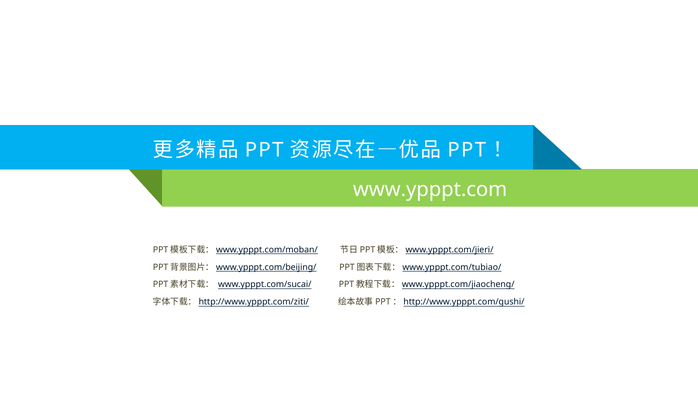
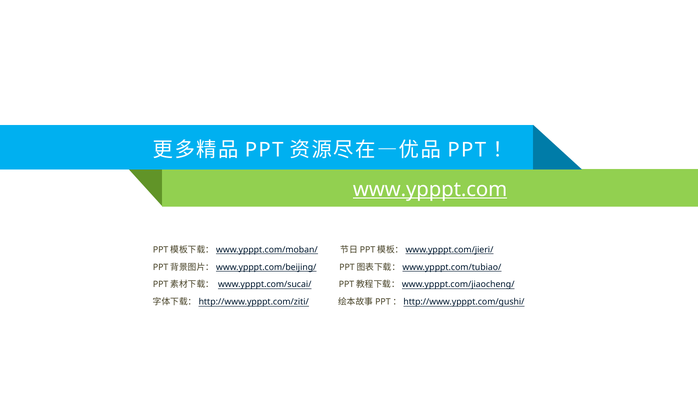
www.ypppt.com underline: none -> present (430, 189)
